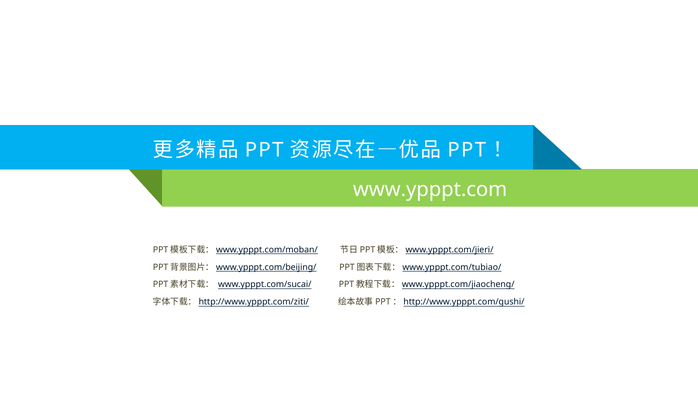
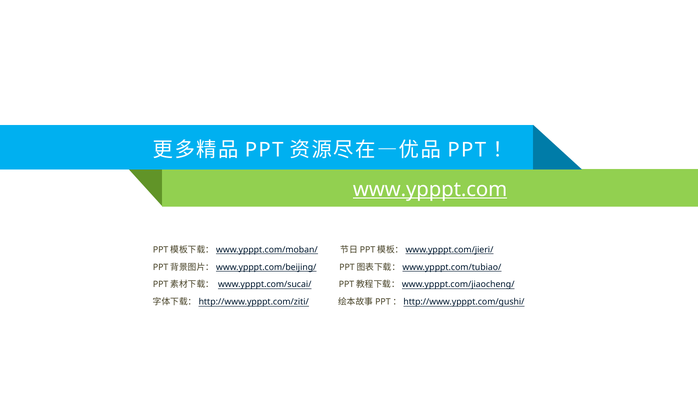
www.ypppt.com underline: none -> present (430, 189)
